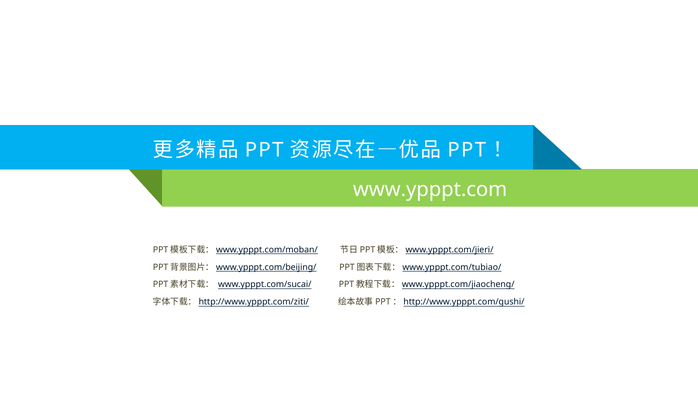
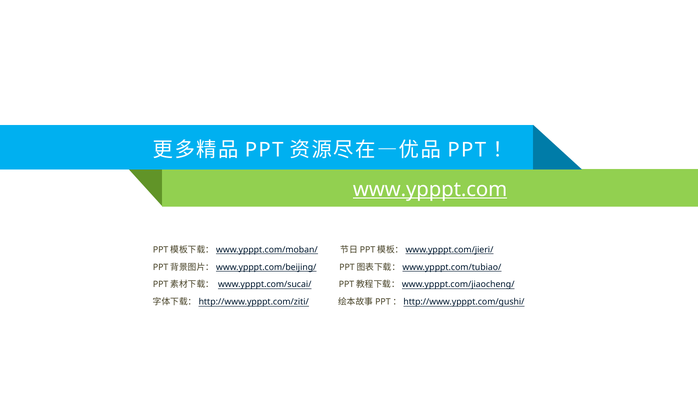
www.ypppt.com underline: none -> present (430, 189)
